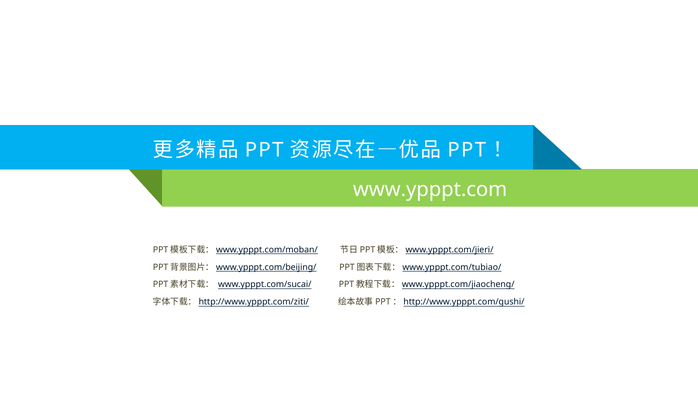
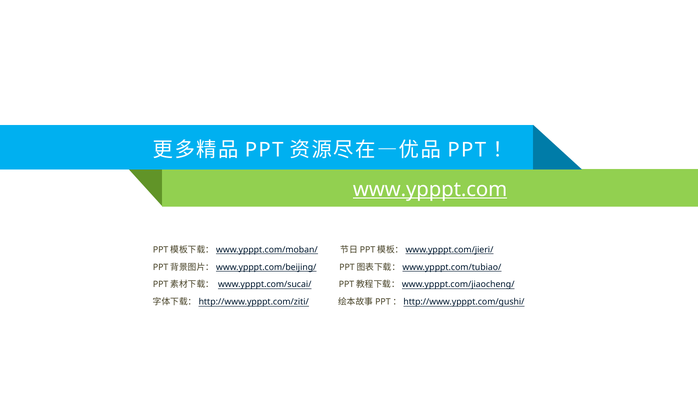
www.ypppt.com underline: none -> present (430, 189)
